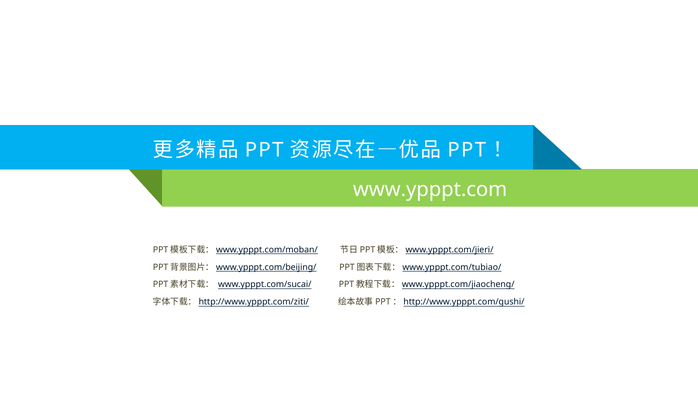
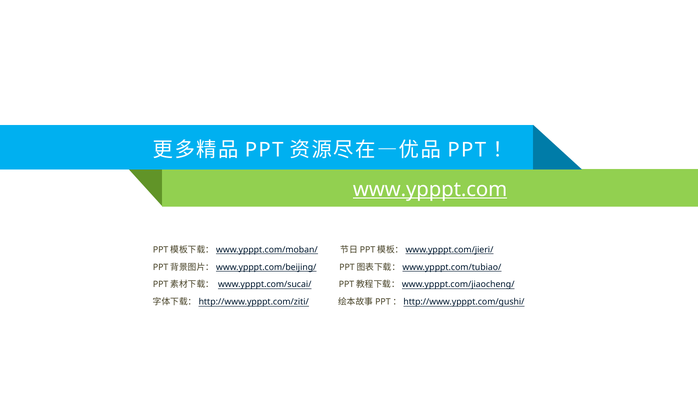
www.ypppt.com underline: none -> present (430, 189)
